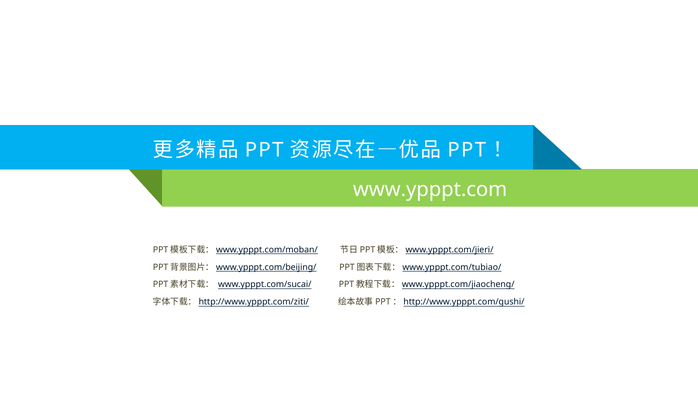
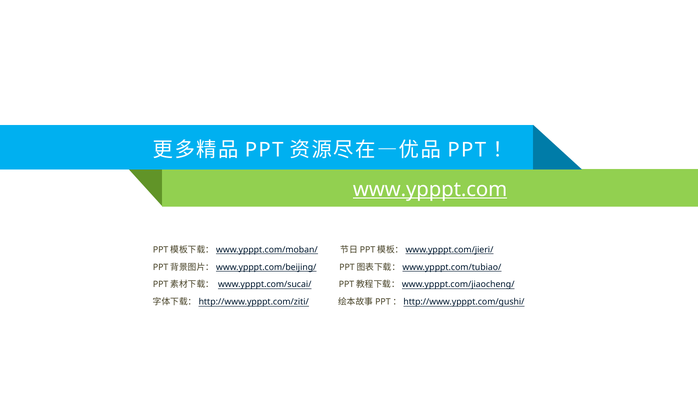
www.ypppt.com underline: none -> present (430, 189)
